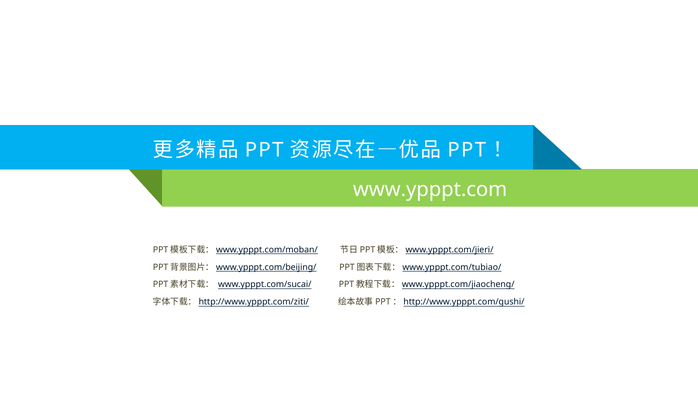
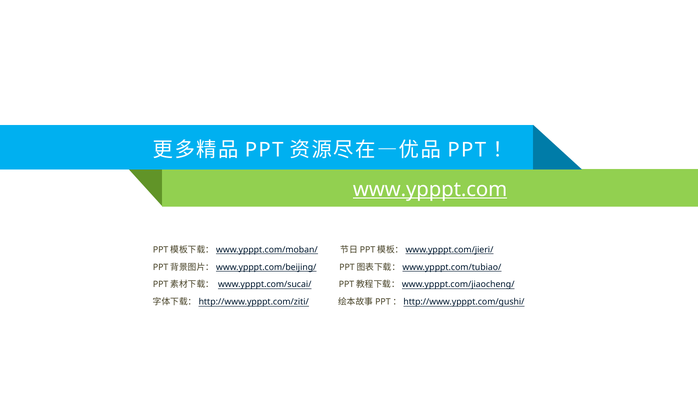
www.ypppt.com underline: none -> present (430, 189)
